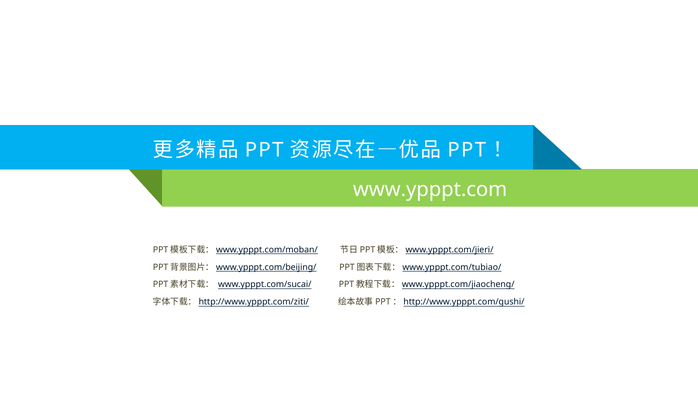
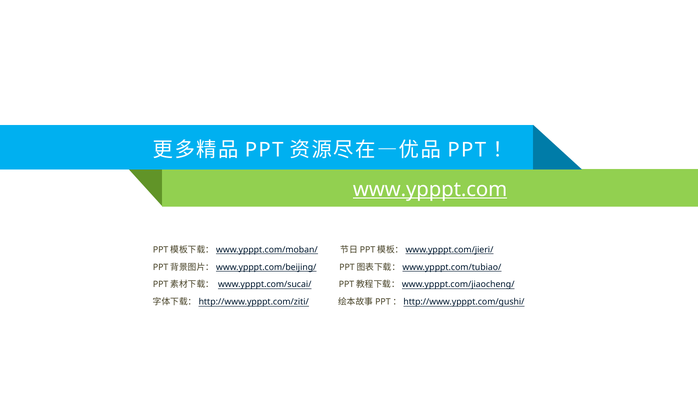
www.ypppt.com underline: none -> present (430, 189)
